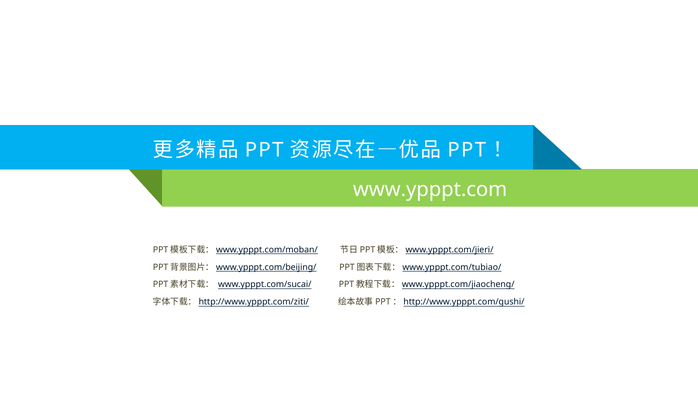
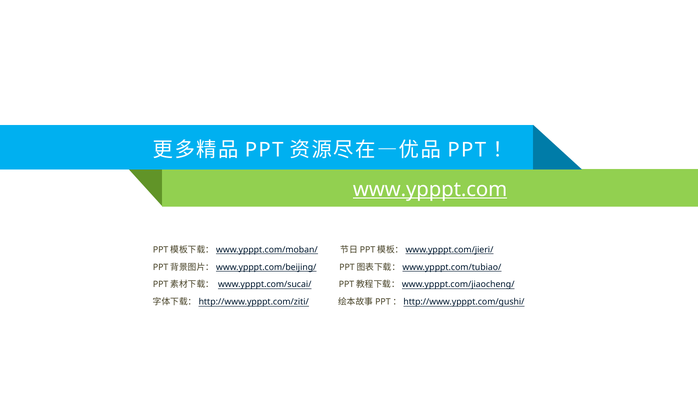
www.ypppt.com underline: none -> present (430, 189)
